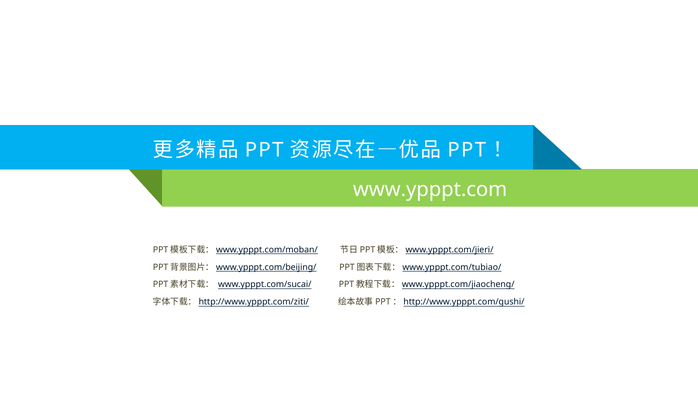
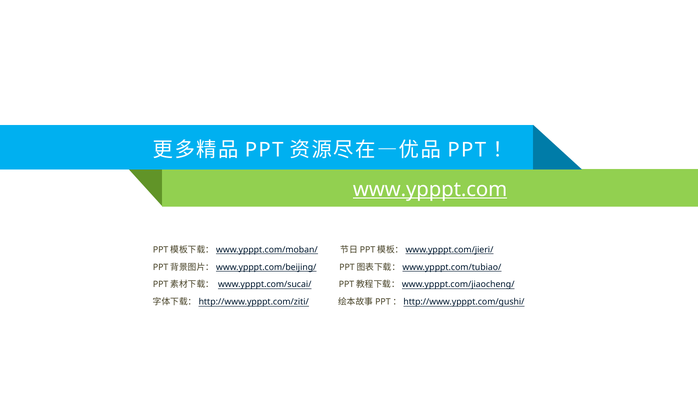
www.ypppt.com underline: none -> present (430, 189)
